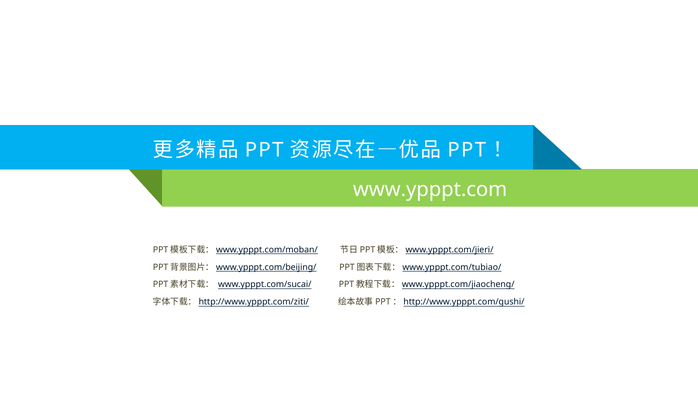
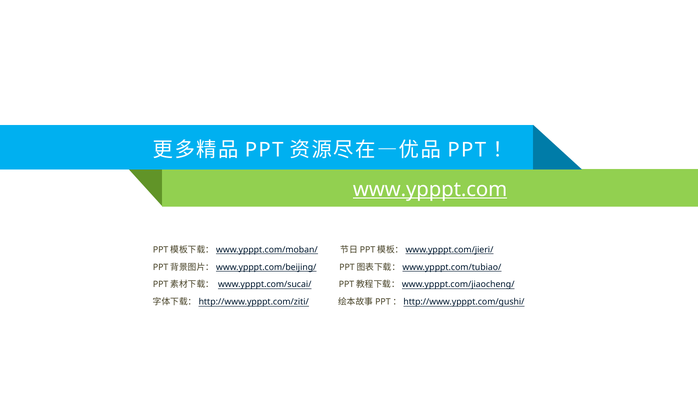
www.ypppt.com underline: none -> present (430, 189)
